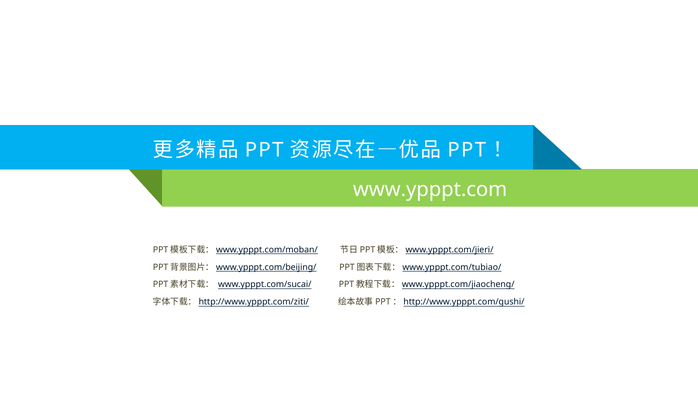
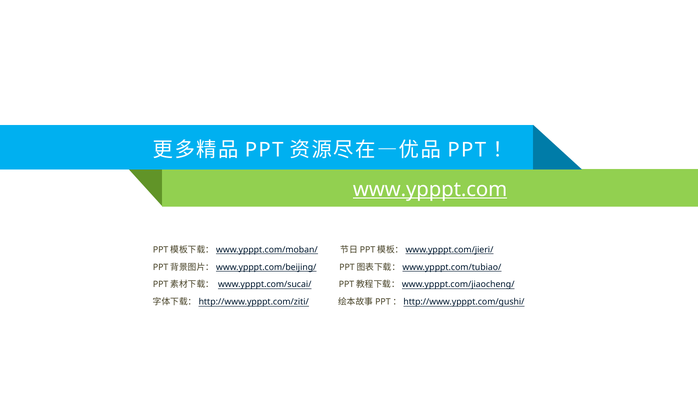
www.ypppt.com underline: none -> present (430, 189)
